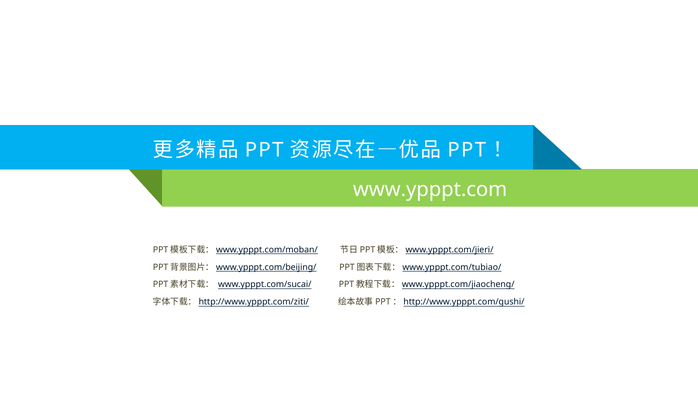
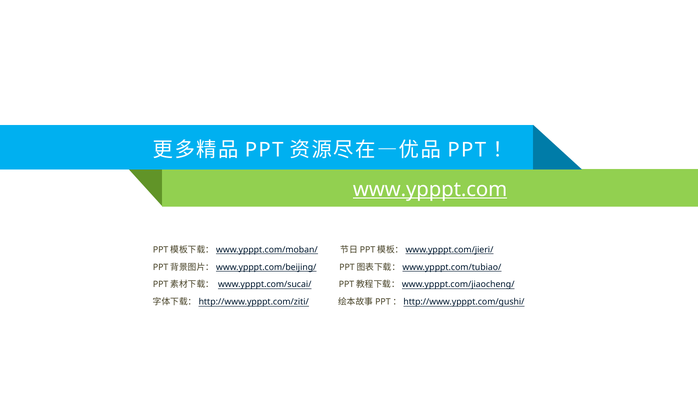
www.ypppt.com underline: none -> present (430, 189)
